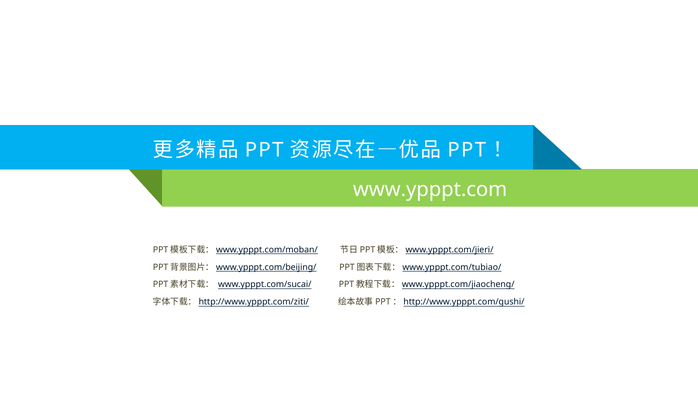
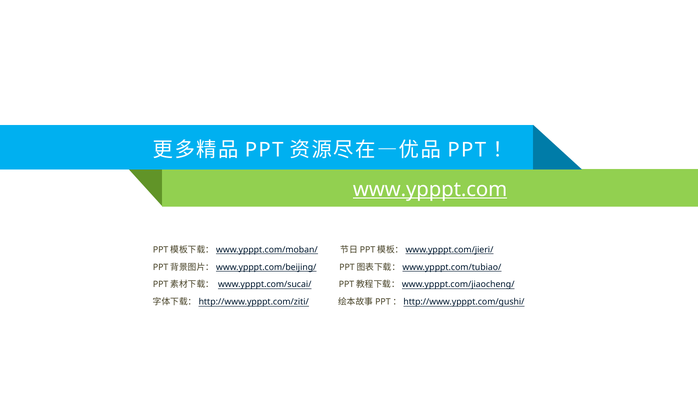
www.ypppt.com underline: none -> present (430, 189)
